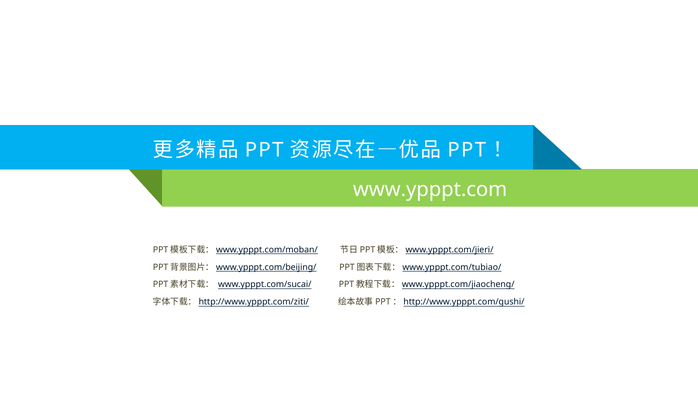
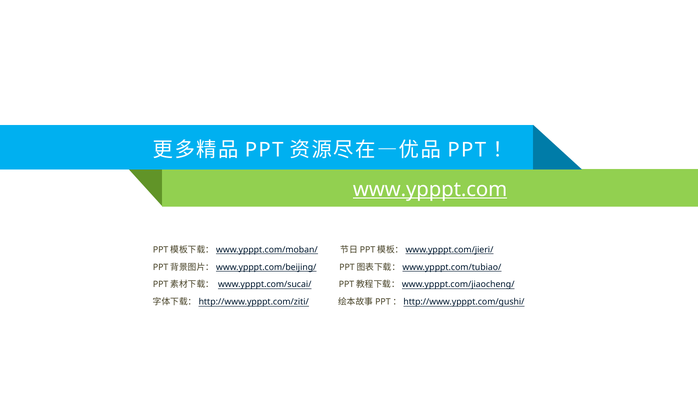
www.ypppt.com underline: none -> present (430, 189)
